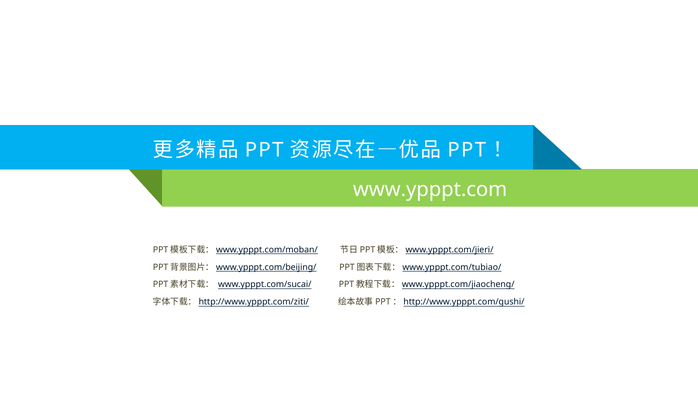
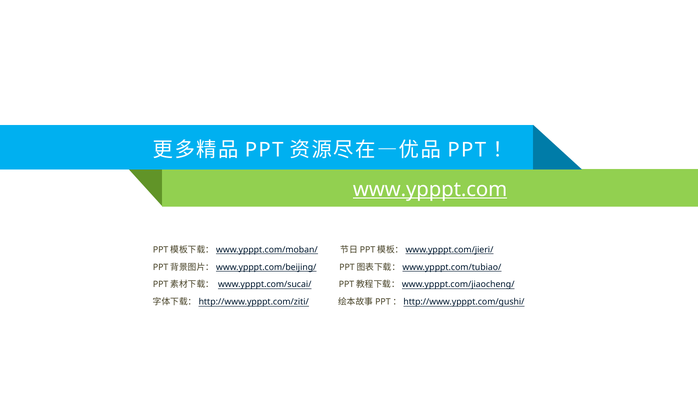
www.ypppt.com underline: none -> present (430, 189)
